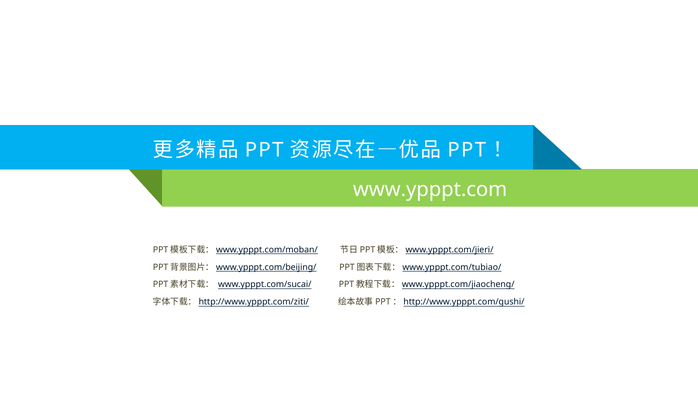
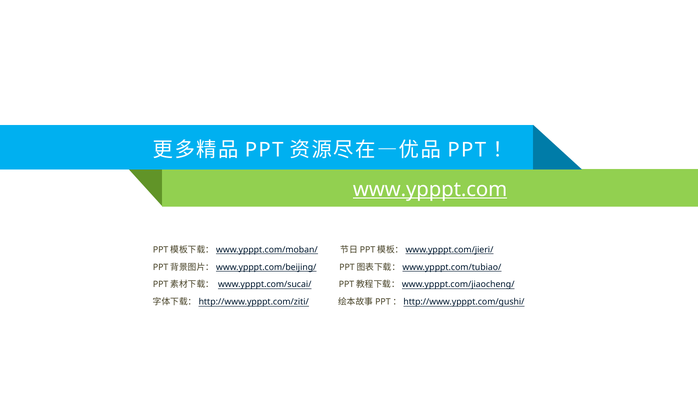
www.ypppt.com underline: none -> present (430, 189)
